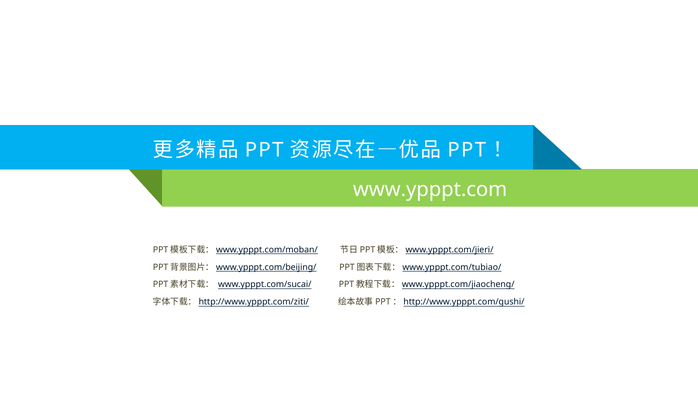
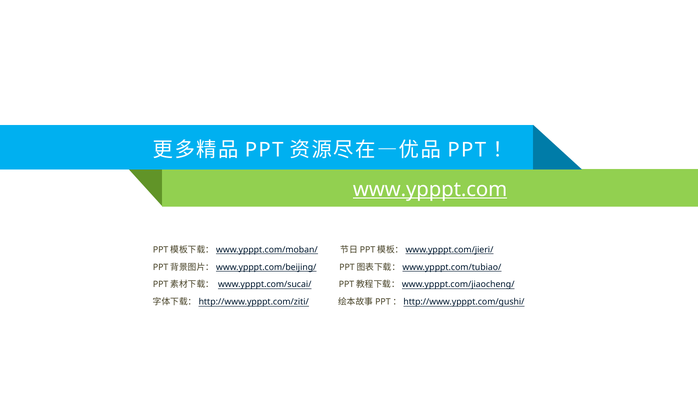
www.ypppt.com underline: none -> present (430, 189)
